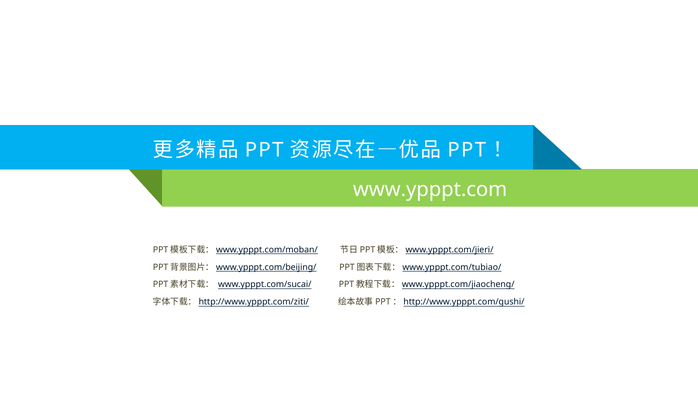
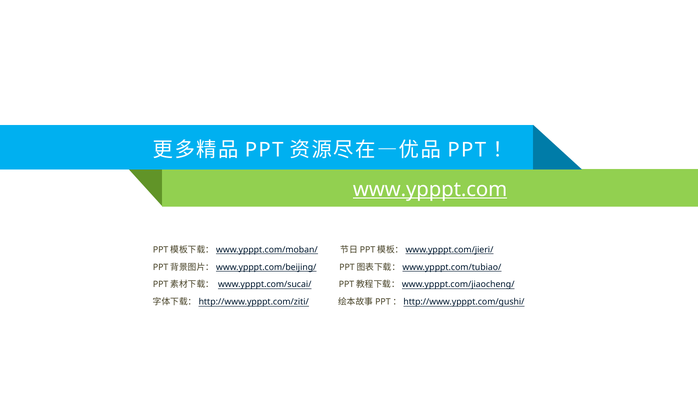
www.ypppt.com underline: none -> present (430, 189)
